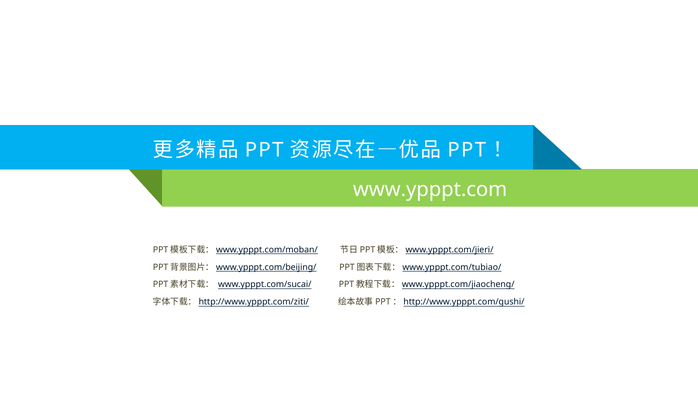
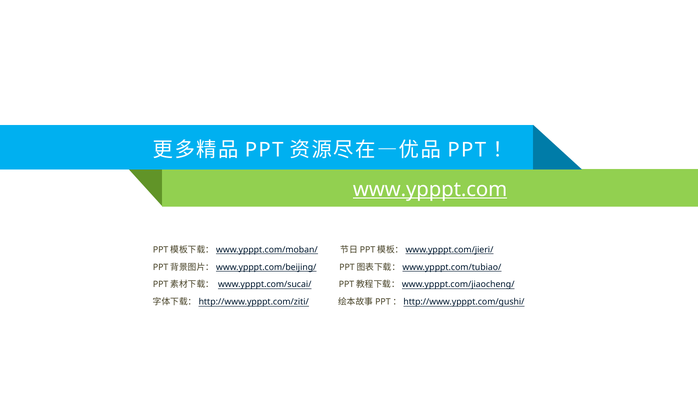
www.ypppt.com underline: none -> present (430, 189)
